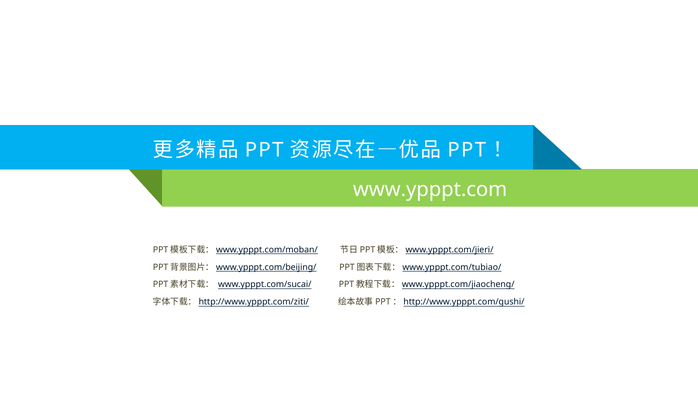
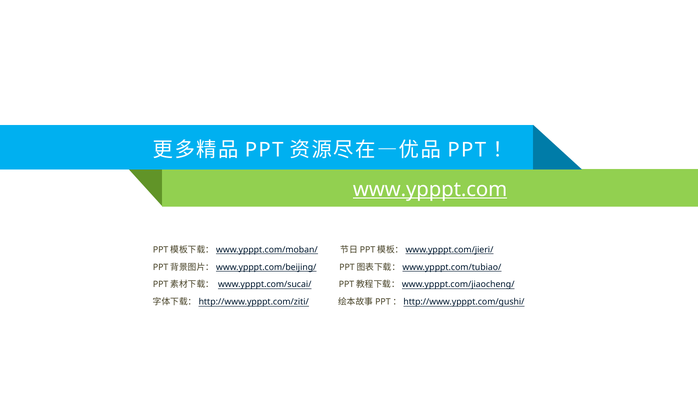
www.ypppt.com underline: none -> present (430, 189)
